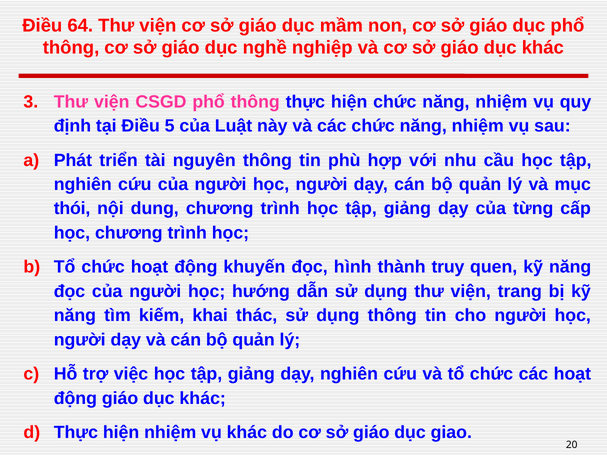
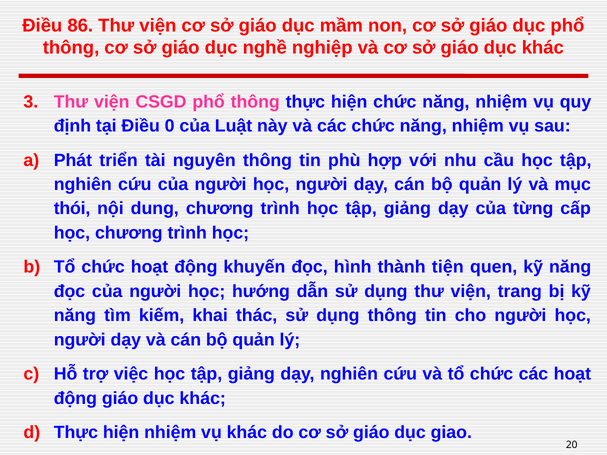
64: 64 -> 86 (80, 26)
5: 5 -> 0 (170, 126)
truy: truy -> tiện (448, 267)
